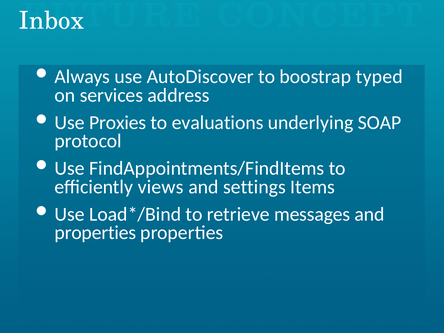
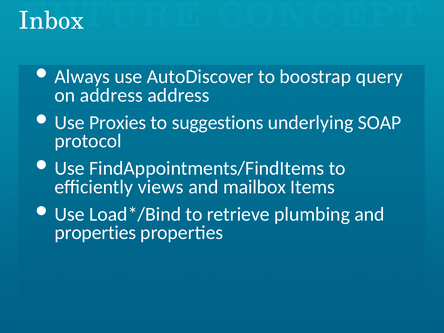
typed: typed -> query (379, 77)
on services: services -> address (111, 95)
evaluations: evaluations -> suggestions (218, 123)
settings: settings -> mailbox (255, 187)
messages: messages -> plumbing (312, 214)
